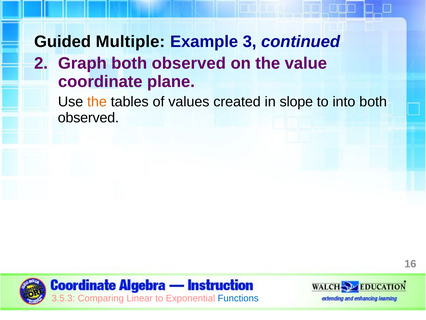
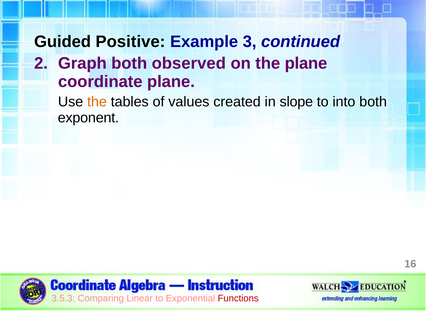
Multiple: Multiple -> Positive (130, 41)
the value: value -> plane (306, 63)
observed: observed -> exponent (88, 118)
Functions colour: blue -> red (238, 298)
